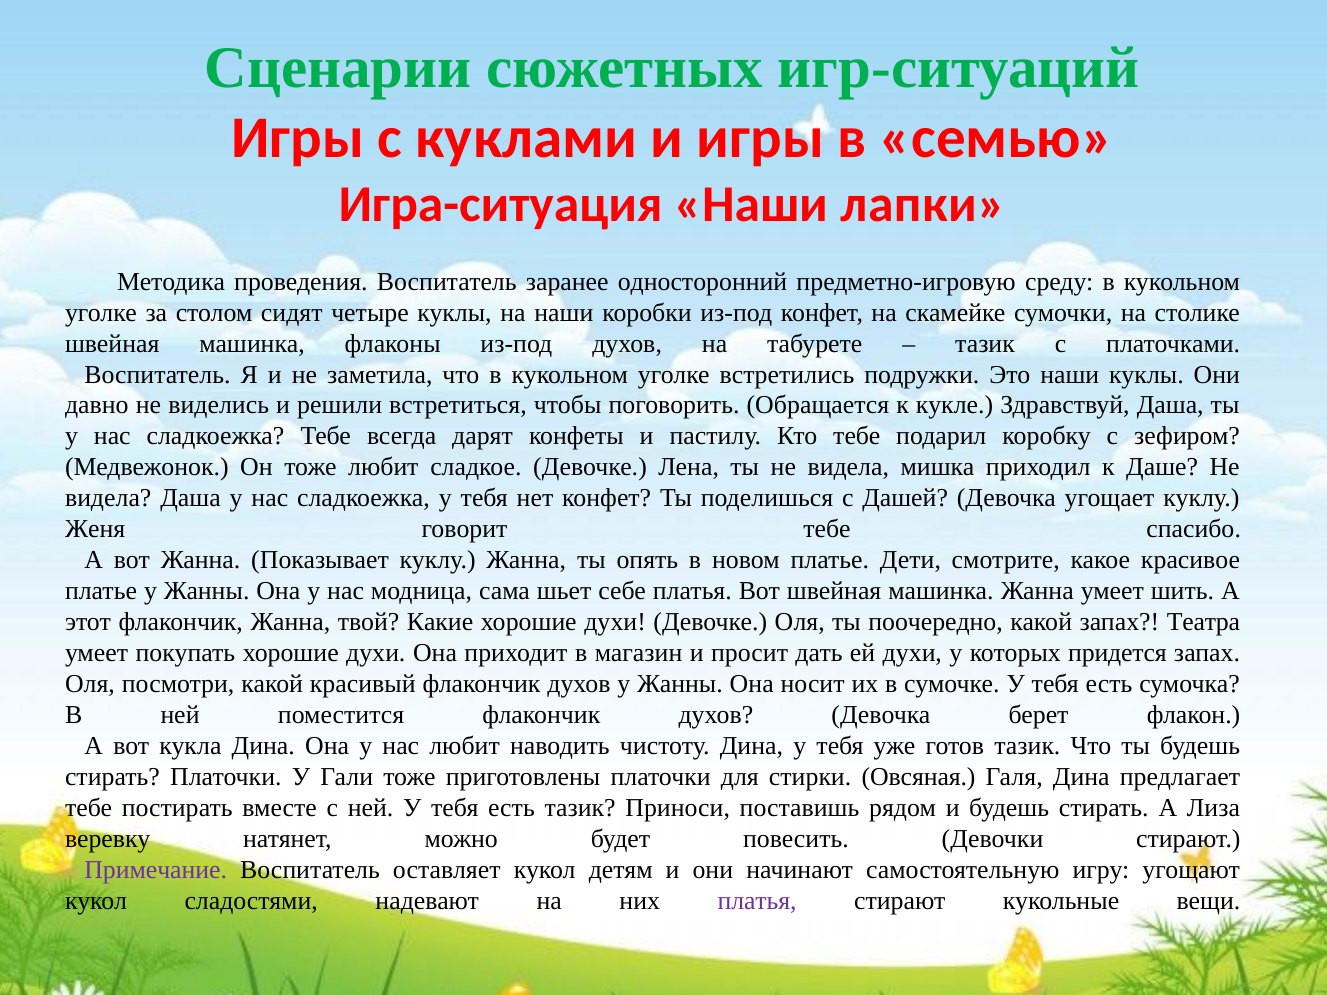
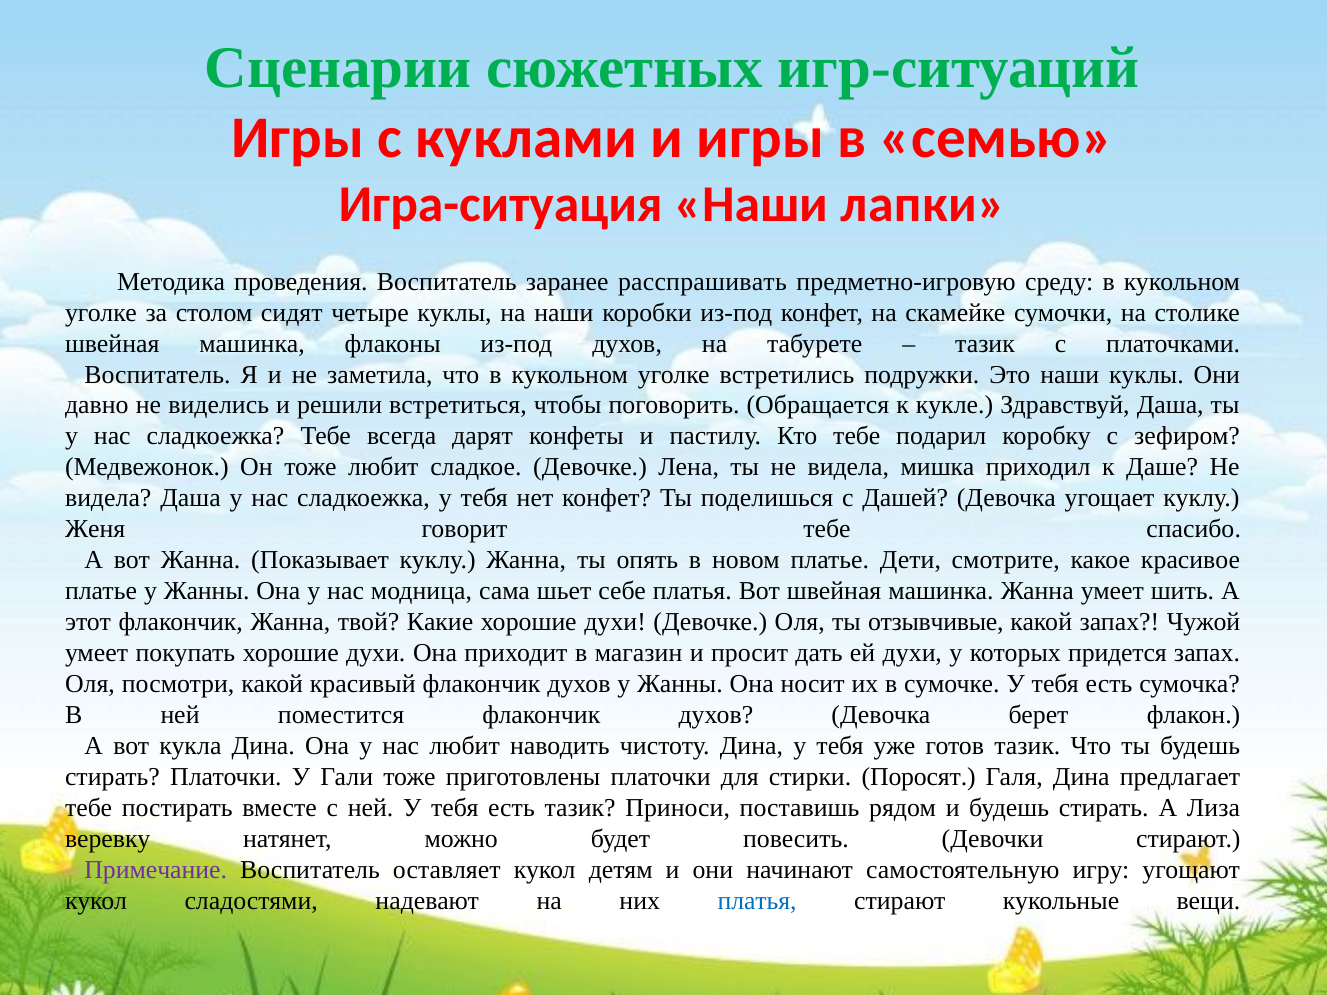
односторонний: односторонний -> расспрашивать (702, 282)
поочередно: поочередно -> отзывчивые (936, 622)
Театра: Театра -> Чужой (1203, 622)
Овсяная: Овсяная -> Поросят (919, 777)
платья colour: purple -> blue (757, 901)
